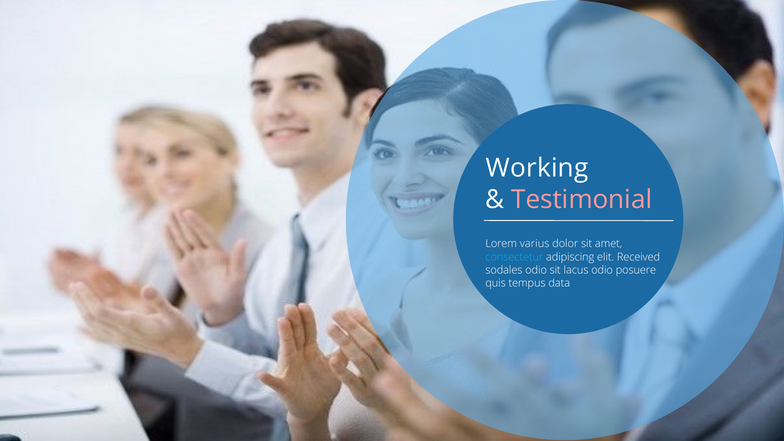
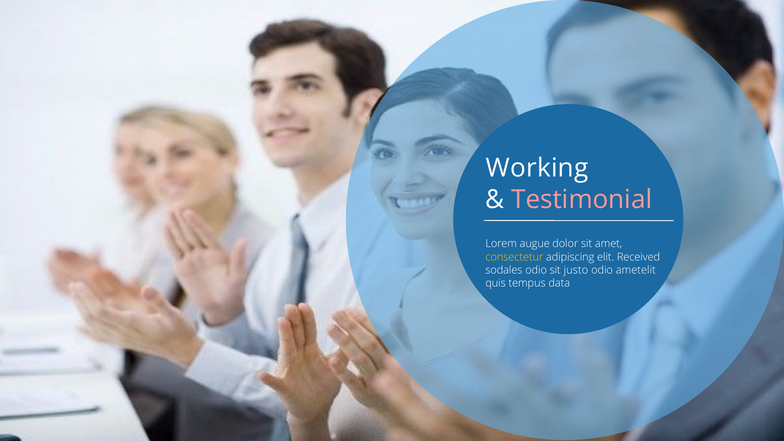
varius: varius -> augue (535, 244)
consectetur colour: light blue -> yellow (514, 257)
lacus: lacus -> justo (576, 270)
posuere: posuere -> ametelit (636, 270)
